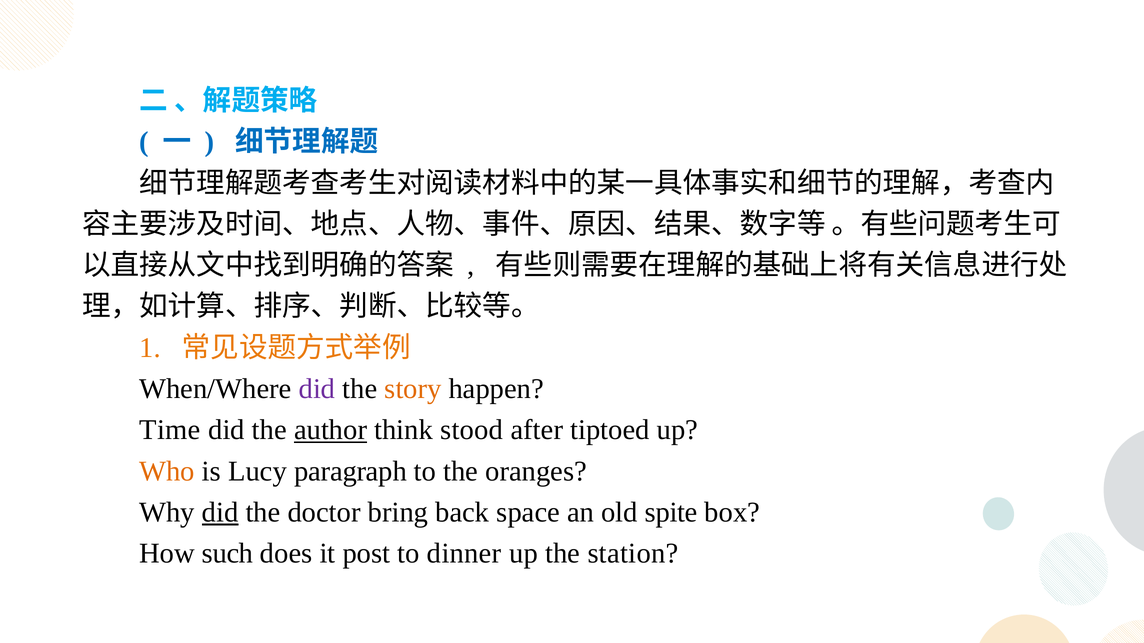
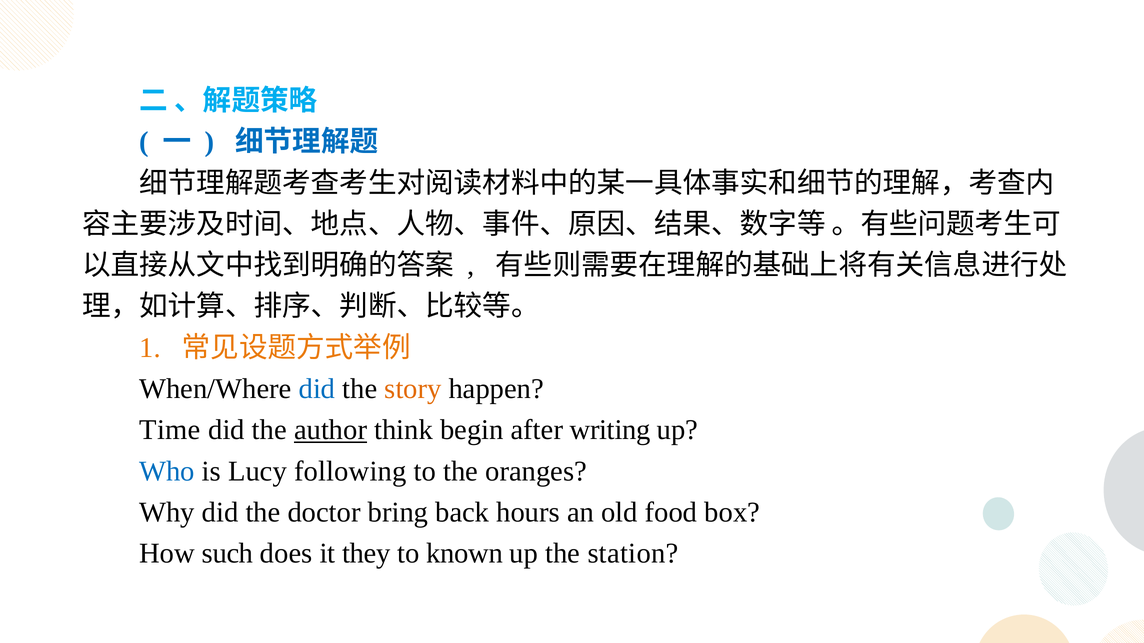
did colour: purple -> blue (317, 389)
stood: stood -> begin (472, 430)
tiptoed: tiptoed -> writing (610, 430)
Who colour: orange -> blue (167, 472)
paragraph: paragraph -> following (350, 472)
did underline: present -> none (220, 513)
space: space -> hours (528, 513)
spite: spite -> food (671, 513)
post: post -> they (366, 554)
dinner: dinner -> known (465, 554)
